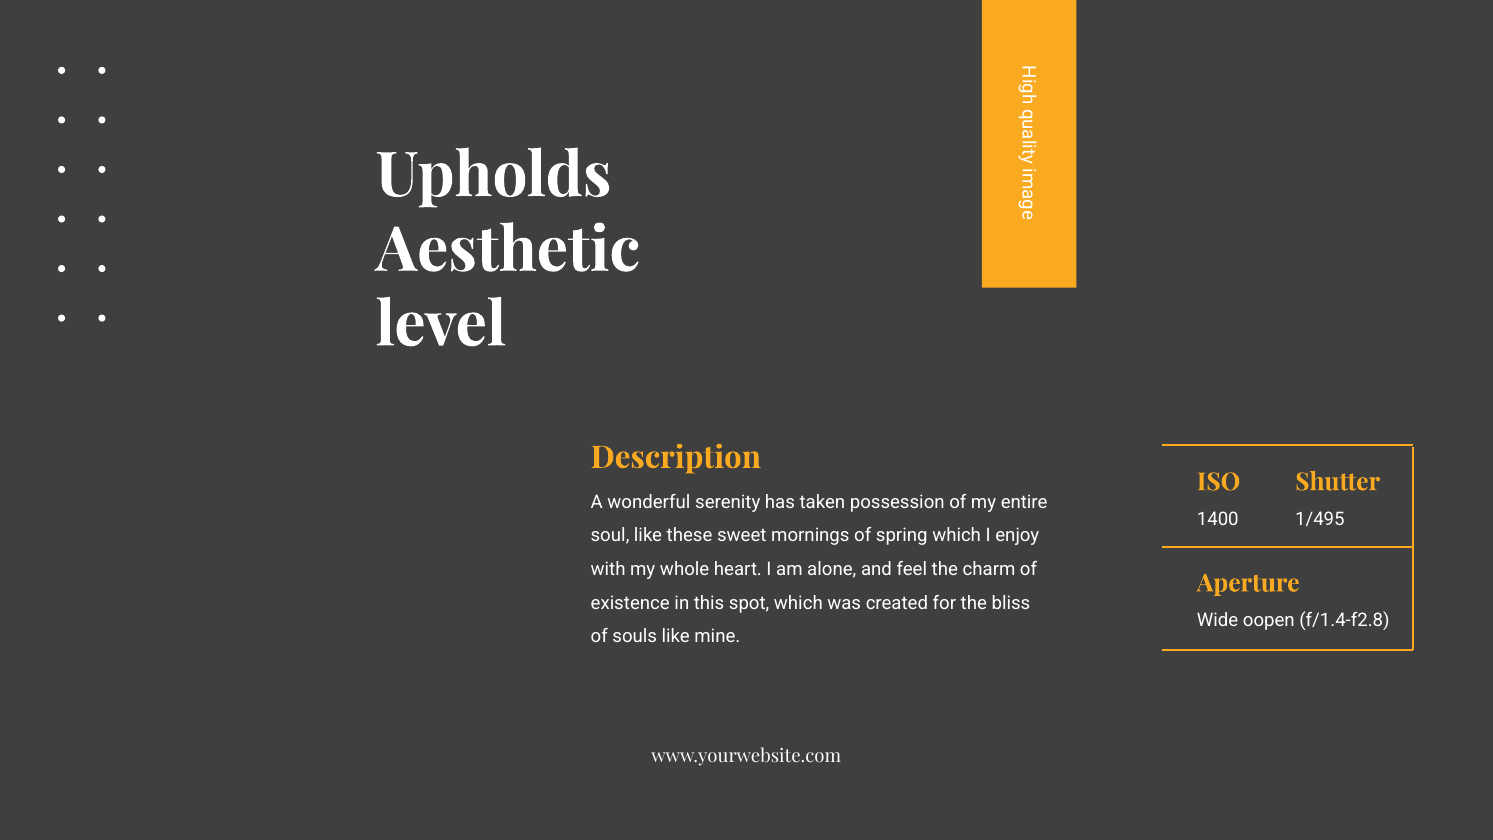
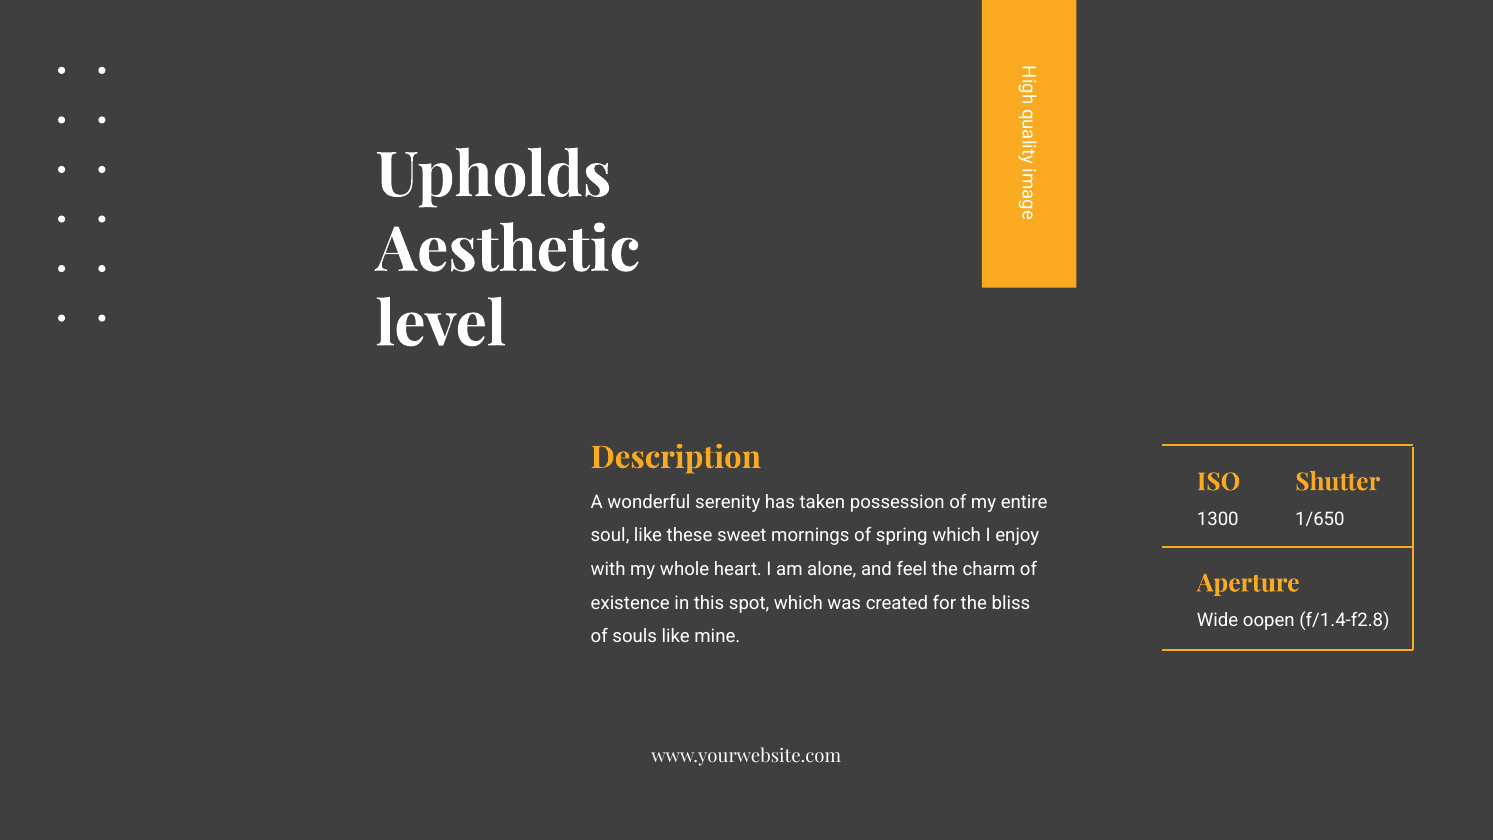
1400: 1400 -> 1300 (1218, 520)
1/495: 1/495 -> 1/650 (1320, 520)
